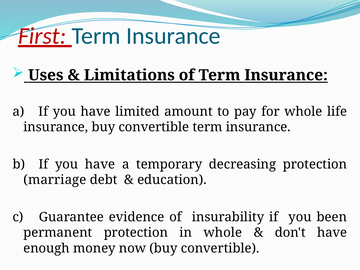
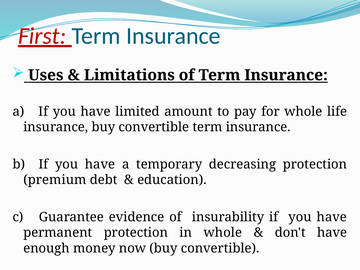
marriage: marriage -> premium (55, 180)
insurability if you been: been -> have (332, 217)
